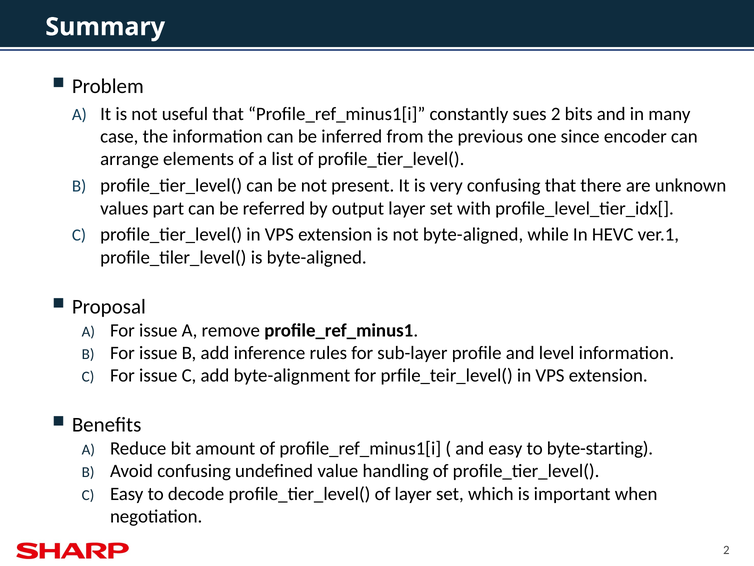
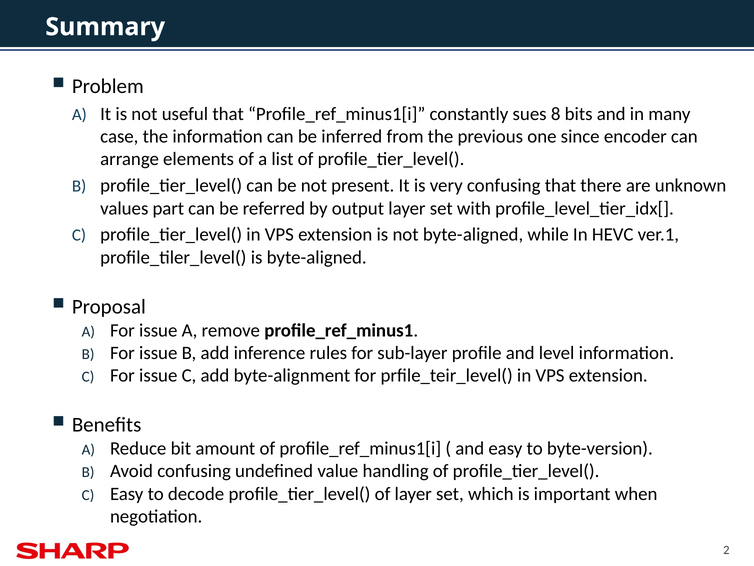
sues 2: 2 -> 8 (556, 114)
byte-starting: byte-starting -> byte-version (600, 448)
